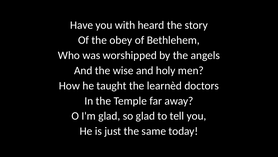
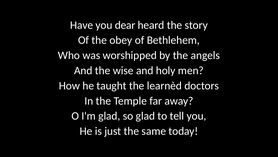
with: with -> dear (125, 25)
